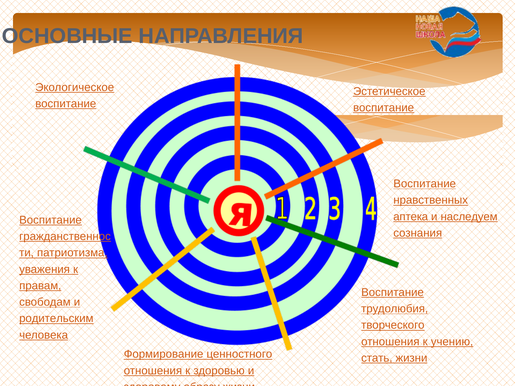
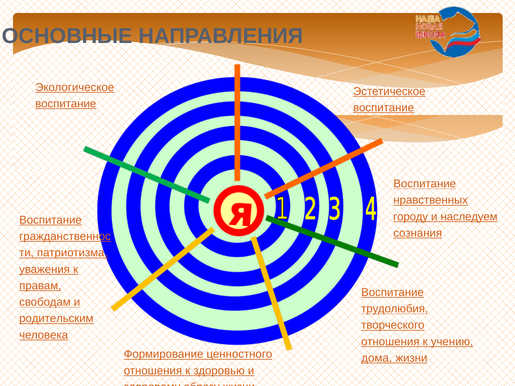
аптека: аптека -> городу (411, 217)
стать: стать -> дома (377, 358)
